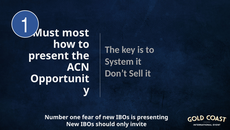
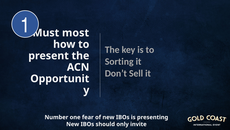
System: System -> Sorting (119, 61)
